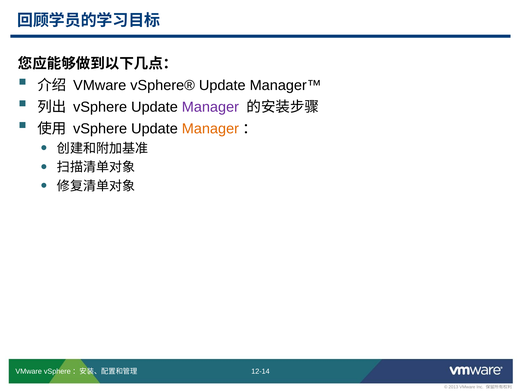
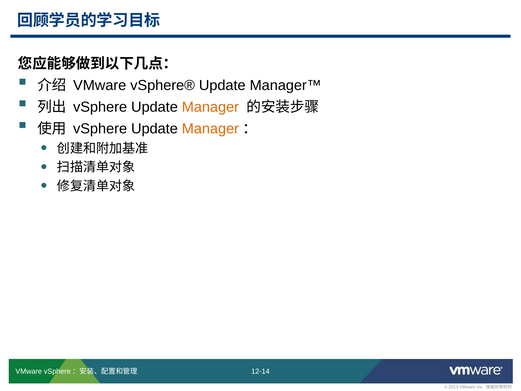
Manager colour: purple -> orange (210, 107)
